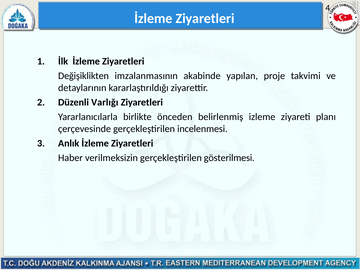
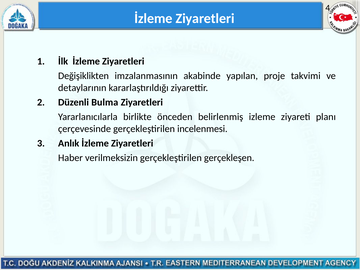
Varlığı: Varlığı -> Bulma (105, 102)
gösterilmesi: gösterilmesi -> gerçekleşen (229, 158)
